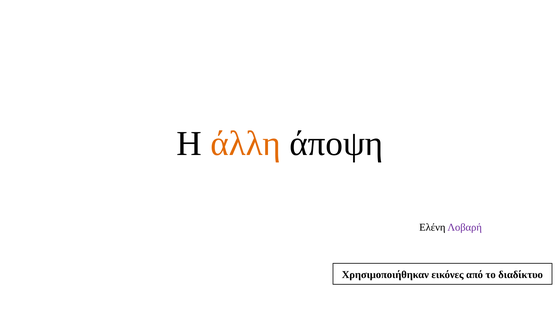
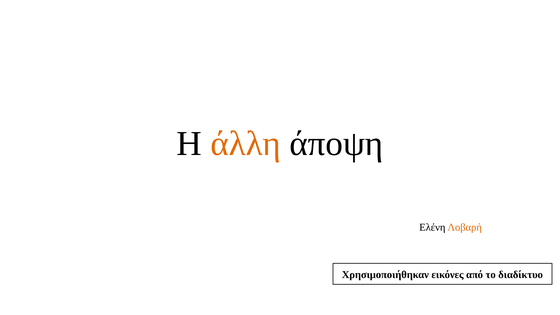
Λοβαρή colour: purple -> orange (465, 227)
